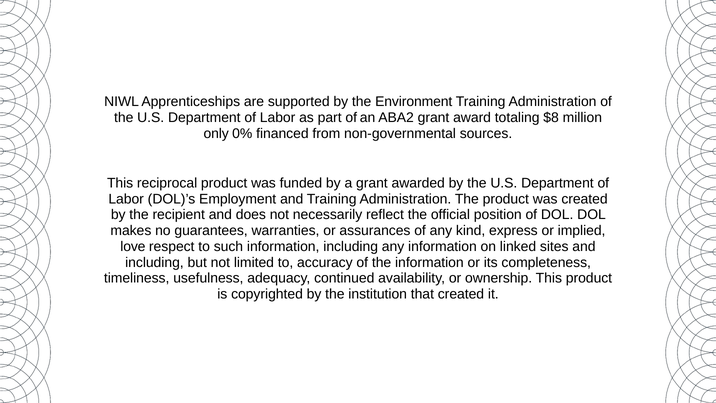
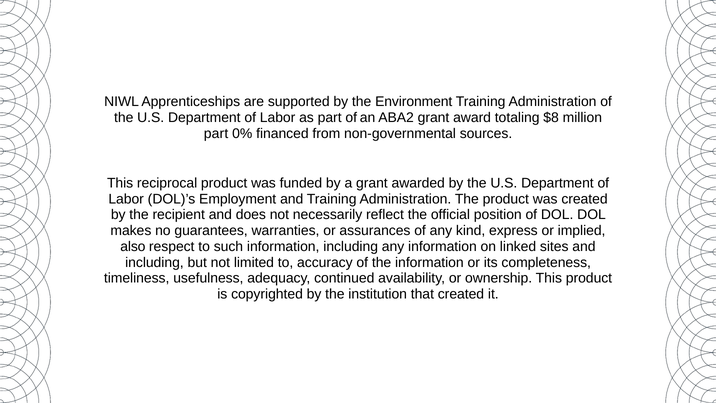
only: only -> part (216, 133)
love: love -> also (133, 246)
